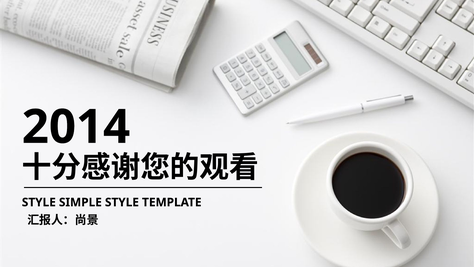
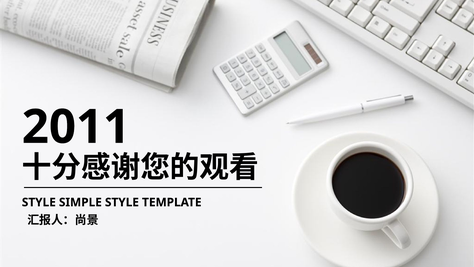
2014: 2014 -> 2011 (76, 127)
